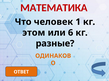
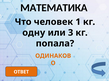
МАТЕМАТИКА colour: red -> black (54, 8)
этом: этом -> одну (34, 33)
6: 6 -> 3 (71, 33)
разные: разные -> попала (55, 44)
